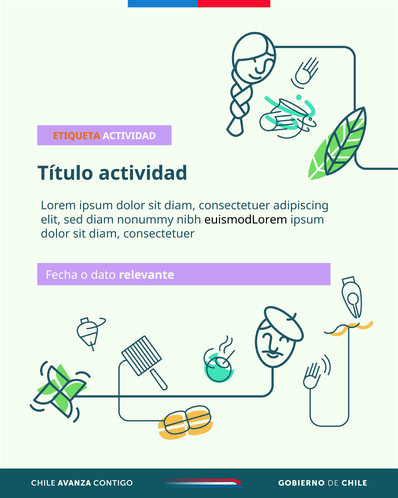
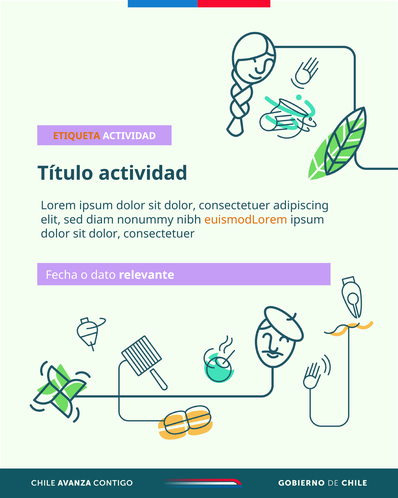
diam: diam -> dolor (180, 206)
euismodLorem colour: black -> orange (246, 220)
diam: diam -> dolor (105, 234)
